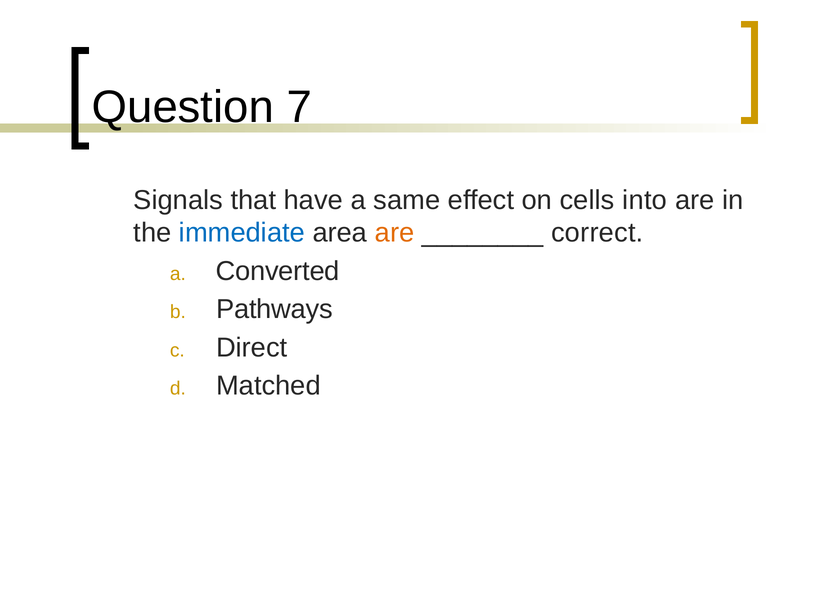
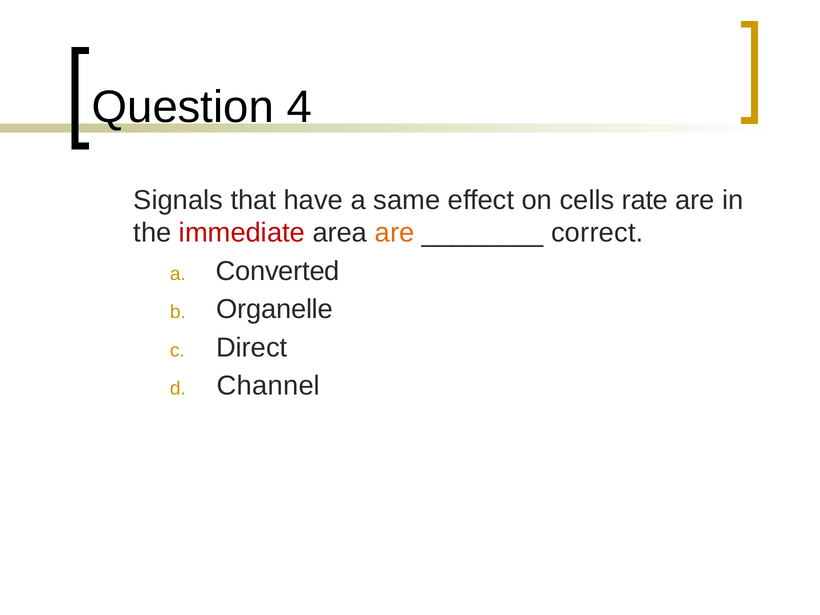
7: 7 -> 4 (299, 107)
into: into -> rate (645, 200)
immediate colour: blue -> red (242, 233)
Pathways: Pathways -> Organelle (275, 309)
Matched: Matched -> Channel (268, 386)
